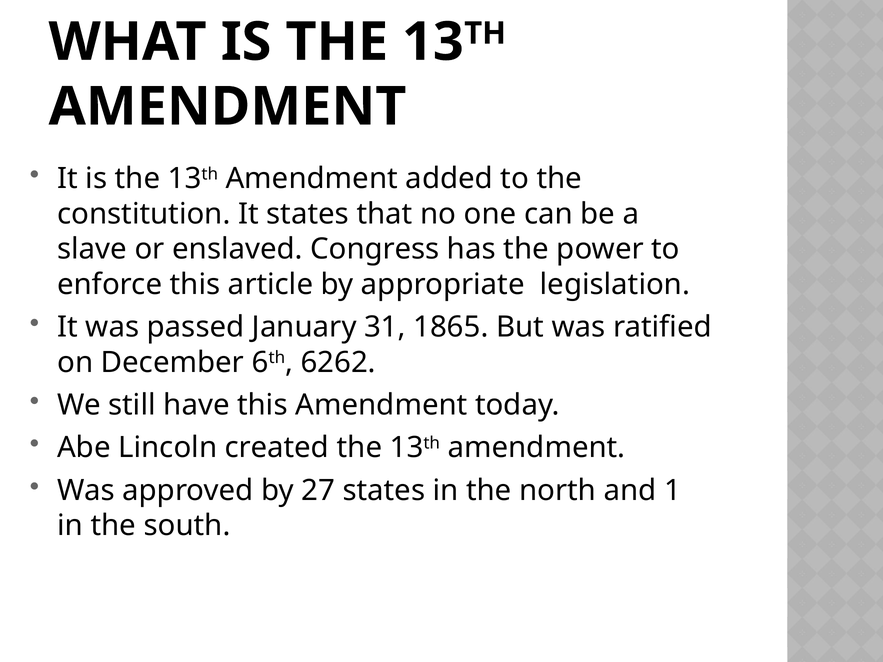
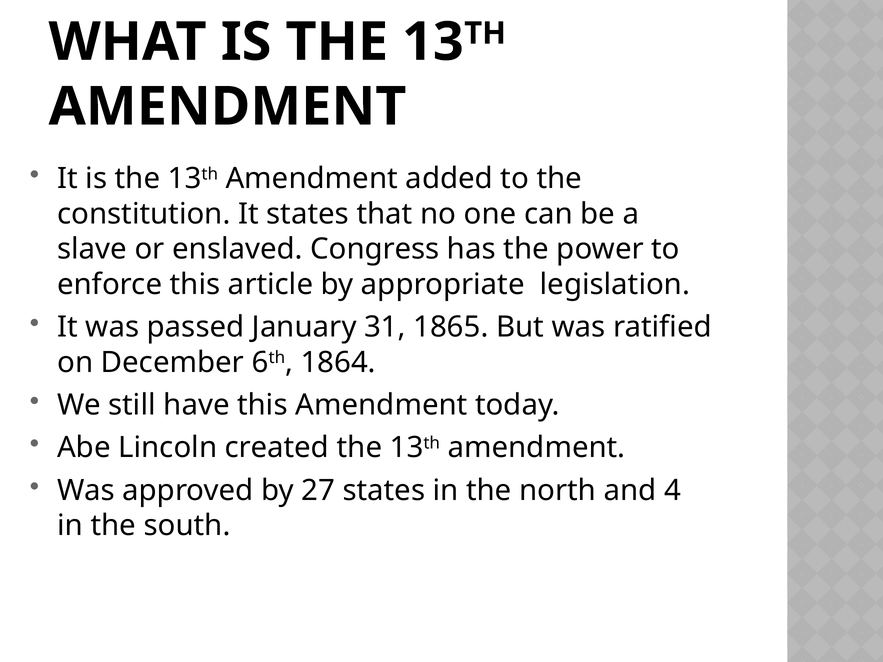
6262: 6262 -> 1864 (338, 363)
1: 1 -> 4 (673, 491)
